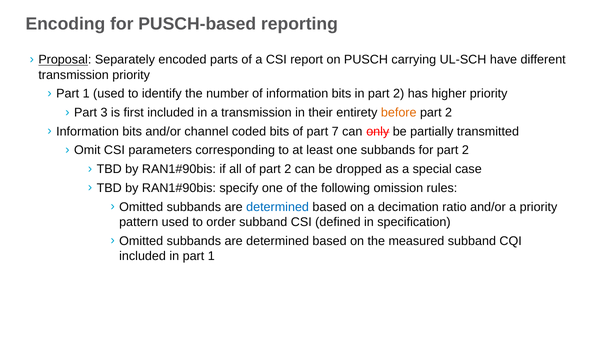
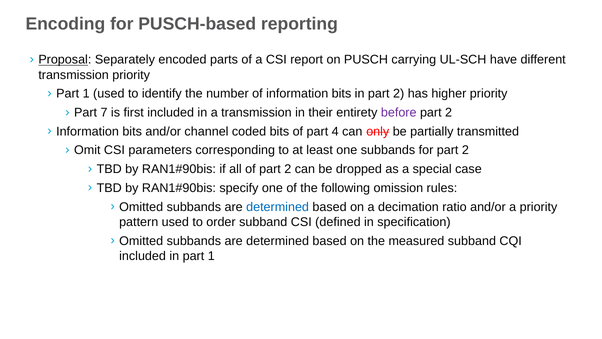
3: 3 -> 7 (104, 112)
before colour: orange -> purple (399, 112)
7: 7 -> 4 (335, 131)
